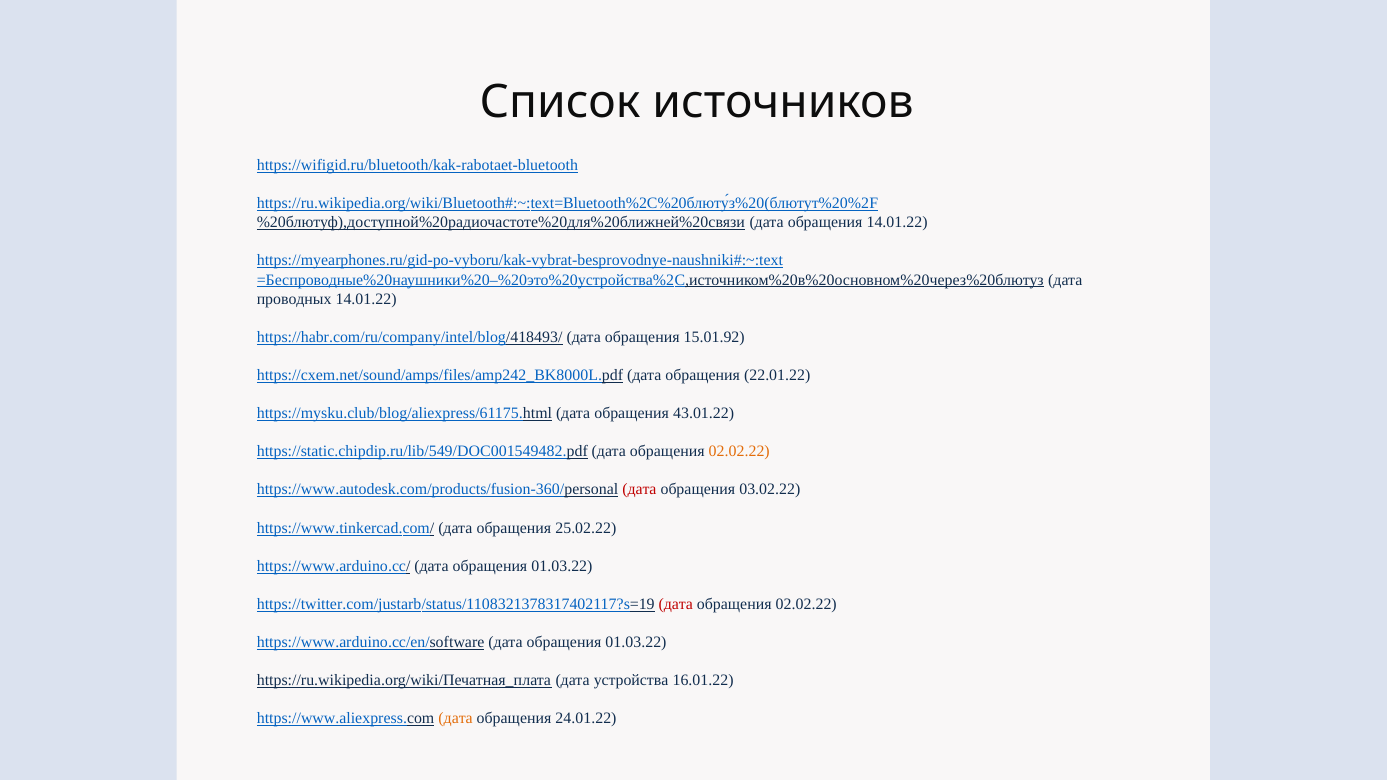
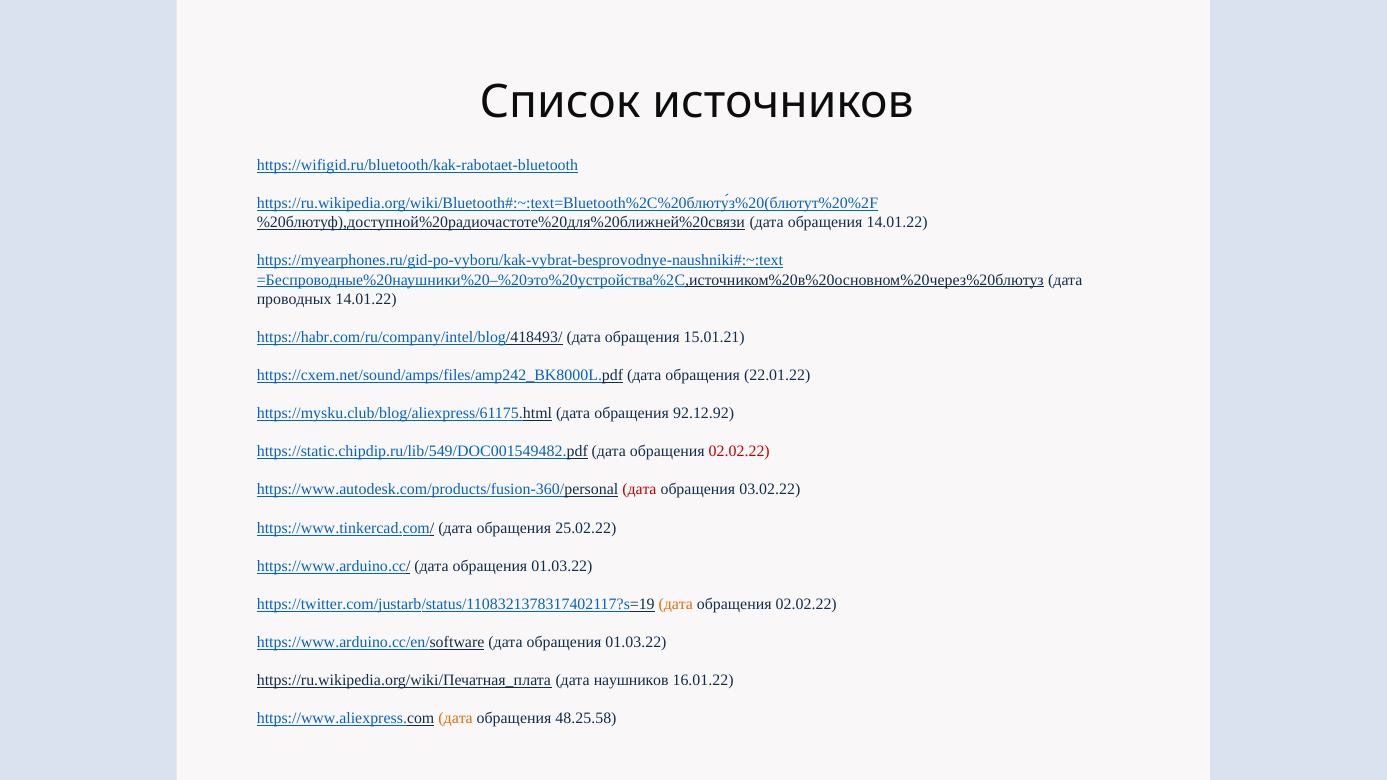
15.01.92: 15.01.92 -> 15.01.21 (714, 337)
43.01.22: 43.01.22 -> 92.12.92 (704, 413)
02.02.22 colour: orange -> red (739, 452)
дата colour: red -> orange (676, 604)
устройства: устройства -> наушников (631, 681)
24.01.22: 24.01.22 -> 48.25.58 (586, 719)
